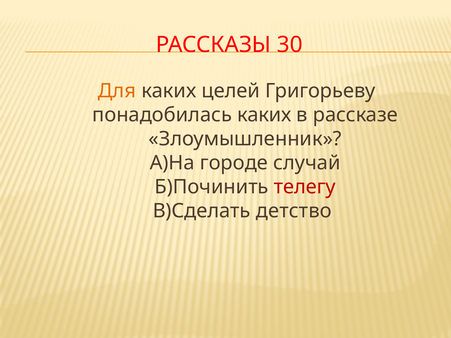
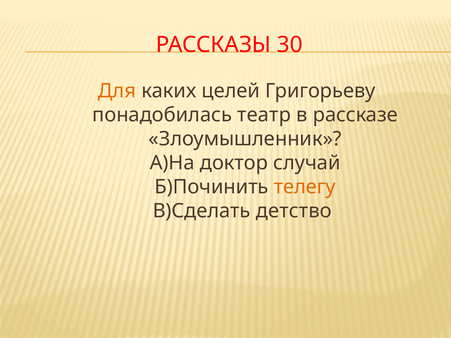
понадобилась каких: каких -> театр (264, 115)
городе: городе -> доктор (234, 163)
телегу colour: red -> orange (305, 187)
